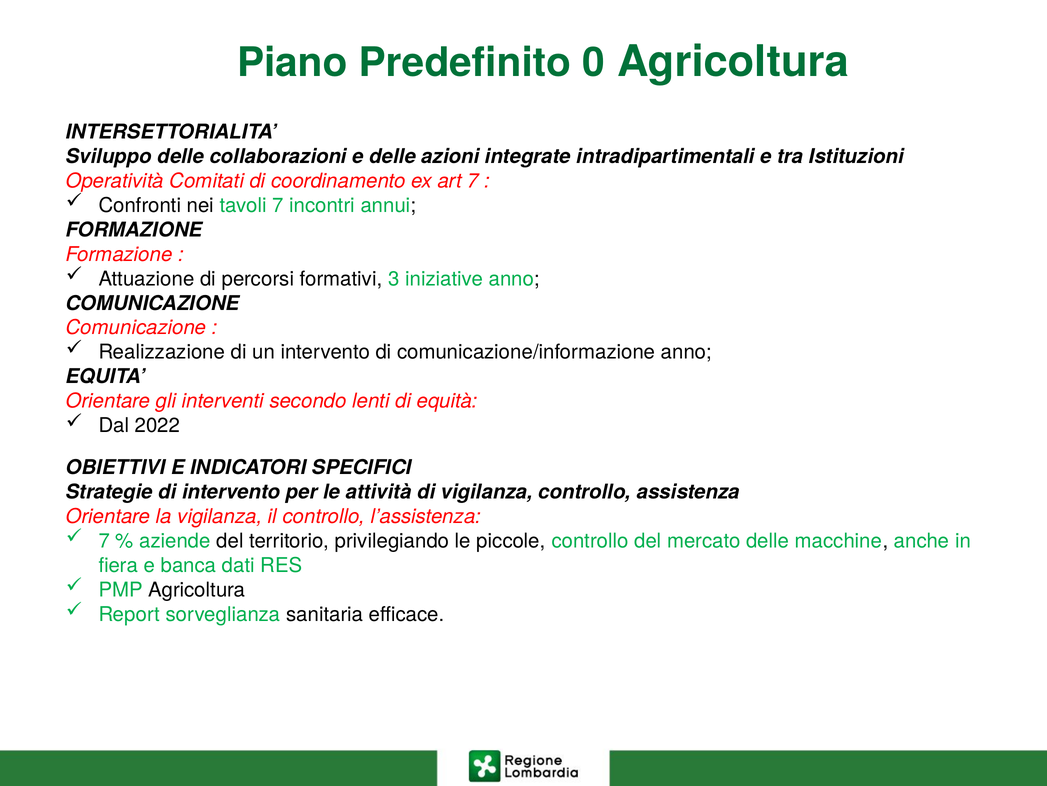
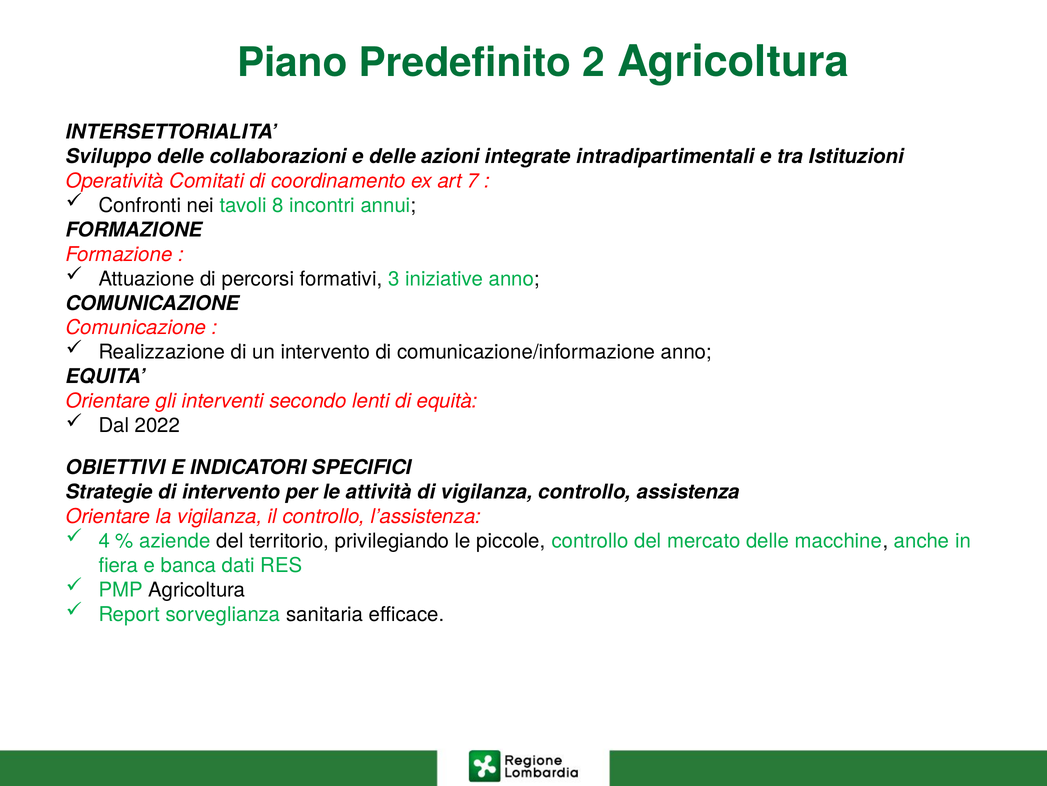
0: 0 -> 2 (593, 63)
tavoli 7: 7 -> 8 (278, 205)
7: 7 -> 4 (104, 540)
